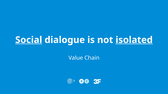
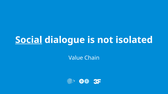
isolated underline: present -> none (134, 40)
